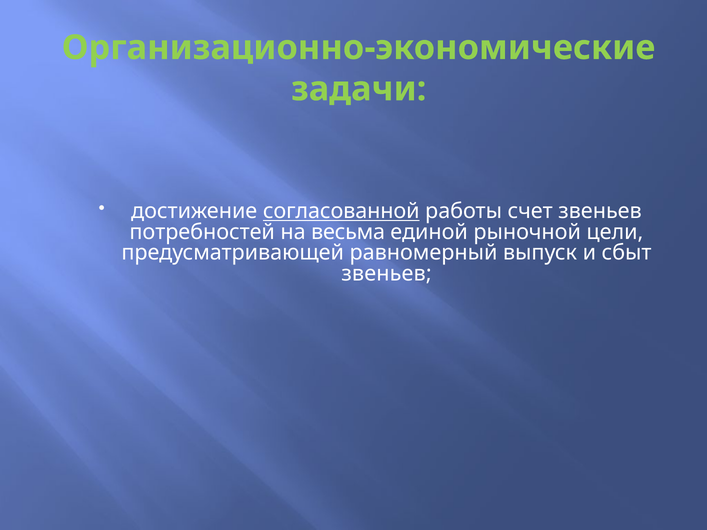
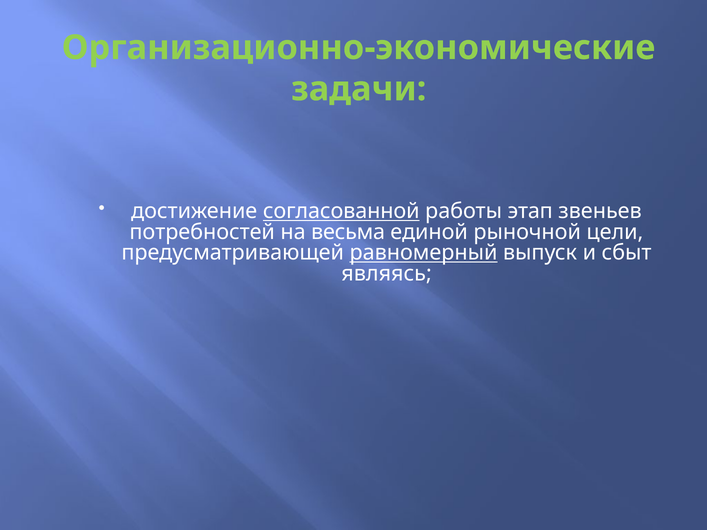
счет: счет -> этап (530, 211)
равномерный underline: none -> present (423, 253)
звеньев: звеньев -> являясь (387, 274)
